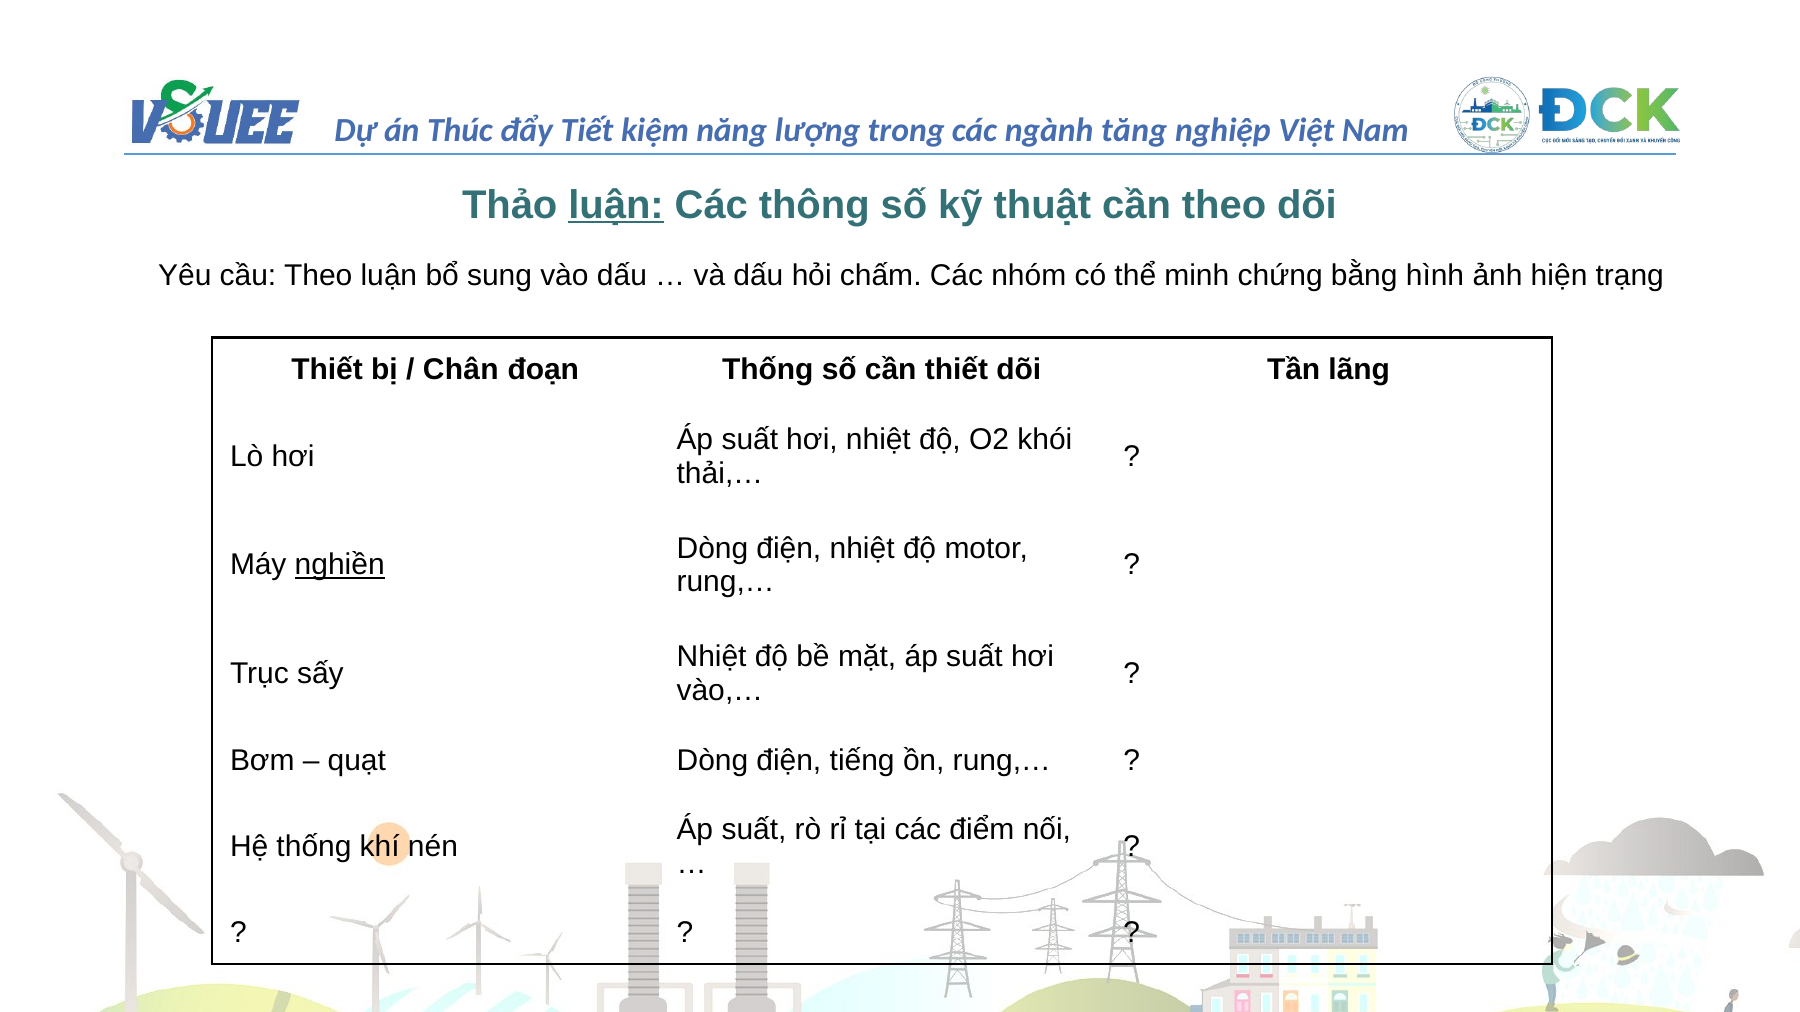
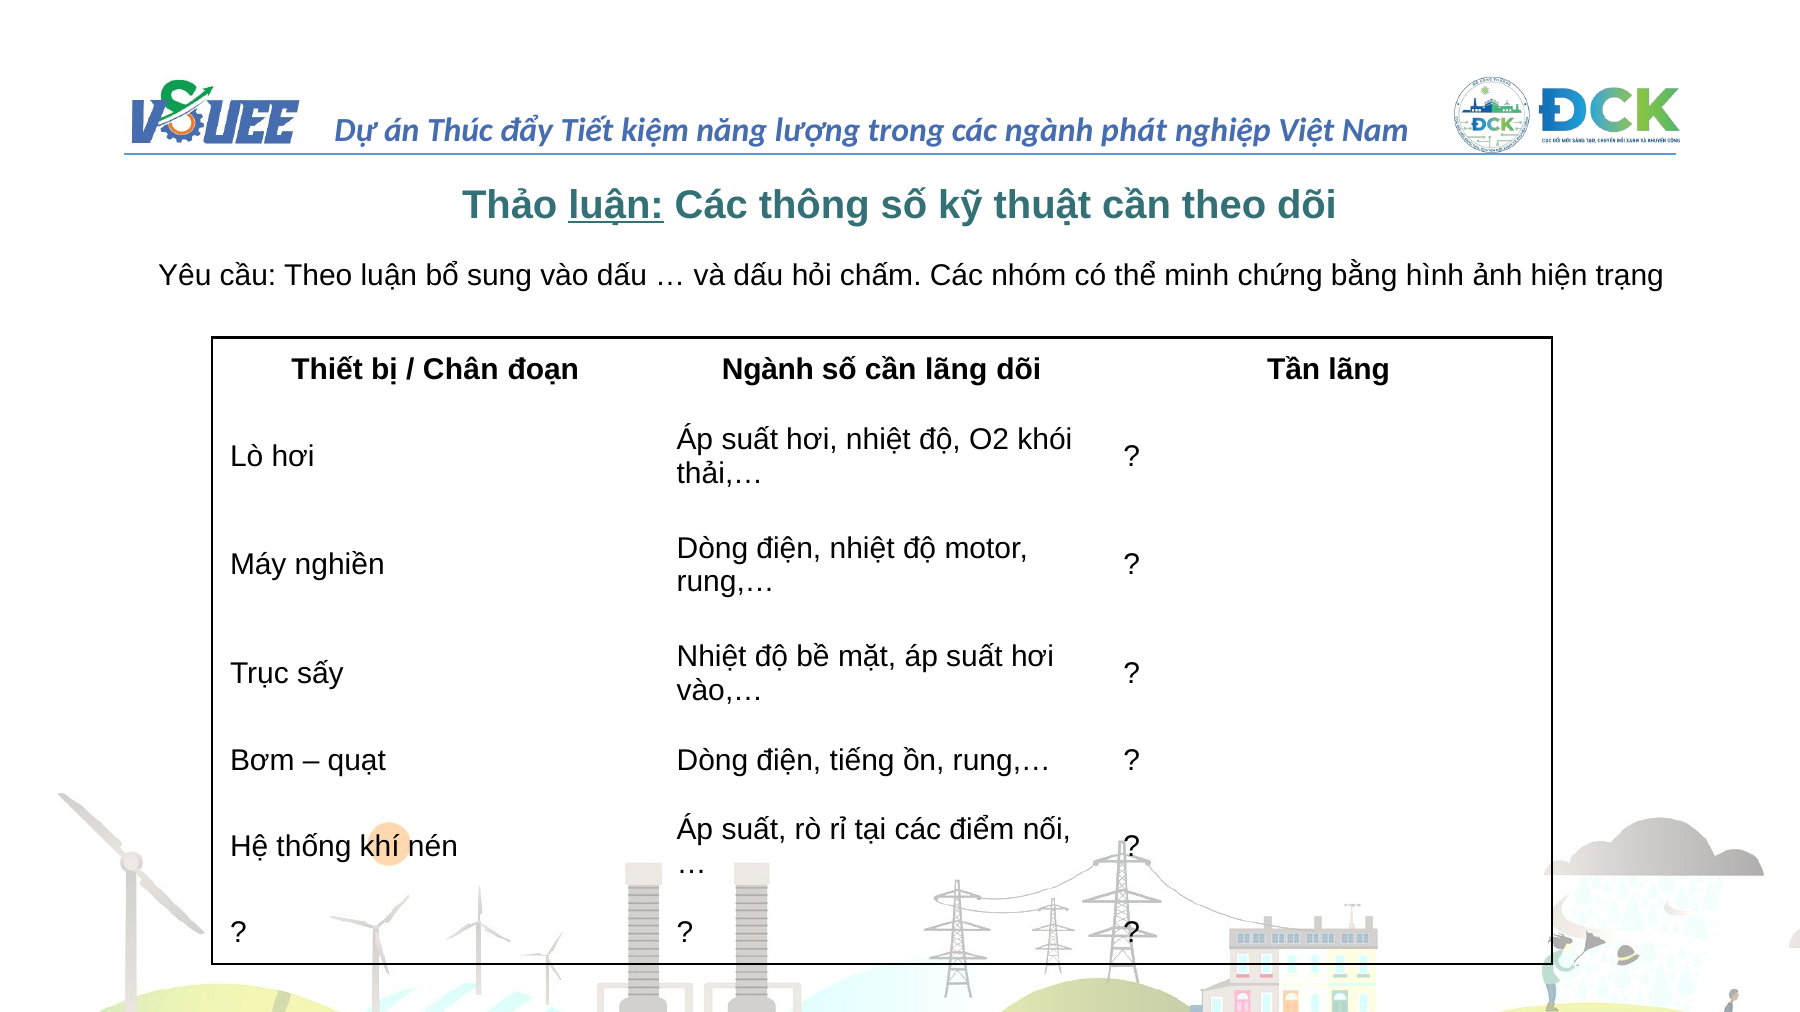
tăng: tăng -> phát (1134, 130)
đoạn Thống: Thống -> Ngành (768, 370)
cần thiết: thiết -> lãng (956, 370)
nghiền underline: present -> none (340, 565)
